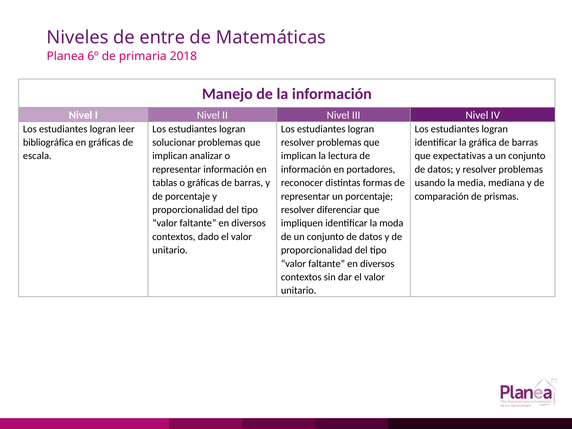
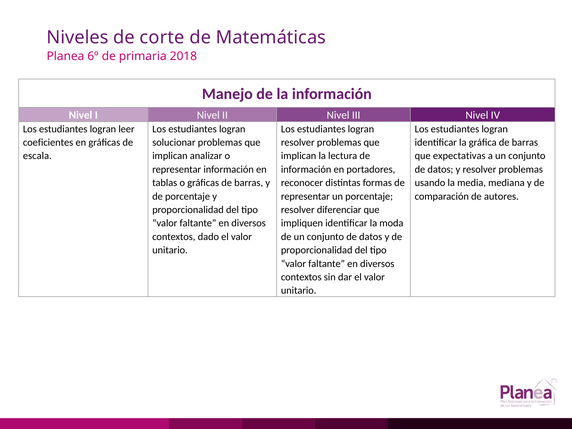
entre: entre -> corte (162, 37)
bibliográfica: bibliográfica -> coeficientes (48, 142)
prismas: prismas -> autores (501, 196)
